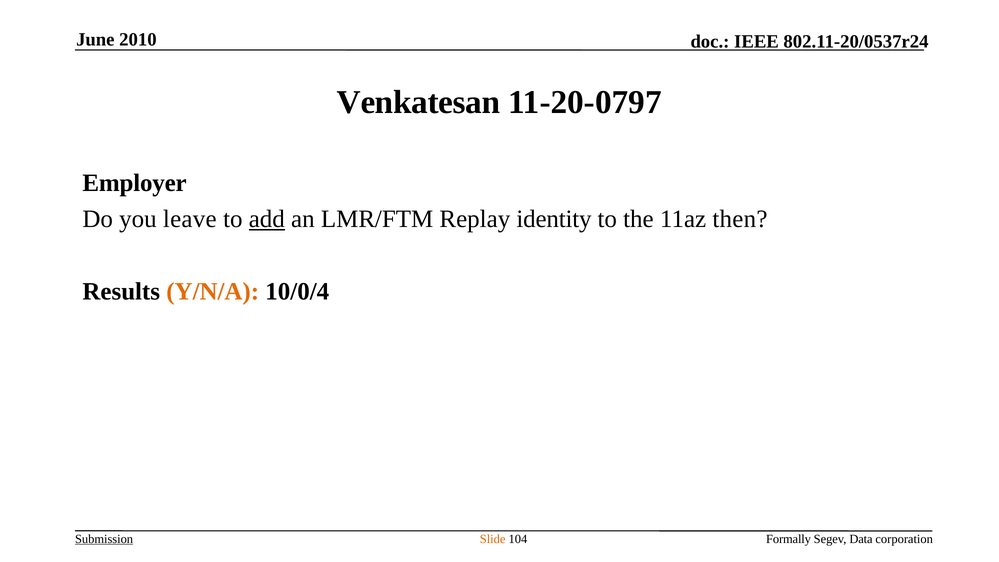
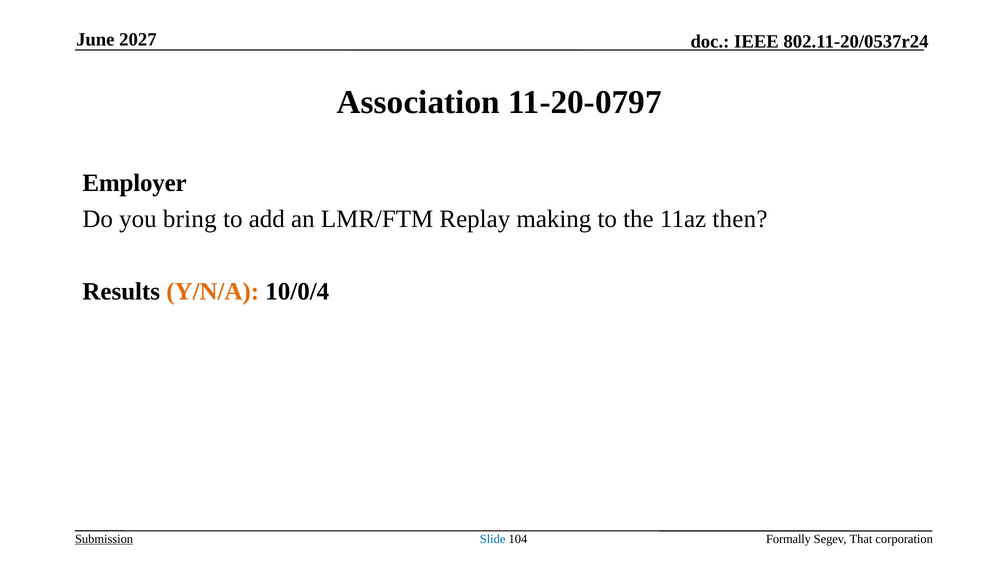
2010: 2010 -> 2027 (138, 40)
Venkatesan: Venkatesan -> Association (418, 102)
leave: leave -> bring (190, 219)
add underline: present -> none (267, 219)
identity: identity -> making (554, 219)
Slide colour: orange -> blue (493, 539)
Data: Data -> That (861, 539)
